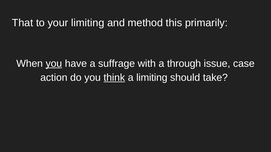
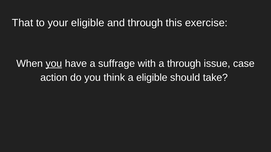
your limiting: limiting -> eligible (88, 23)
and method: method -> through (145, 23)
primarily: primarily -> exercise (206, 23)
think underline: present -> none (114, 78)
a limiting: limiting -> eligible (152, 78)
